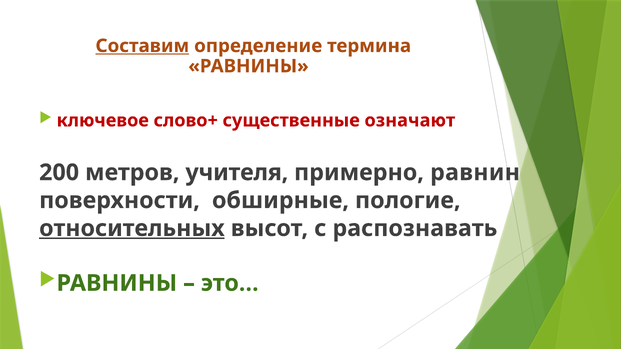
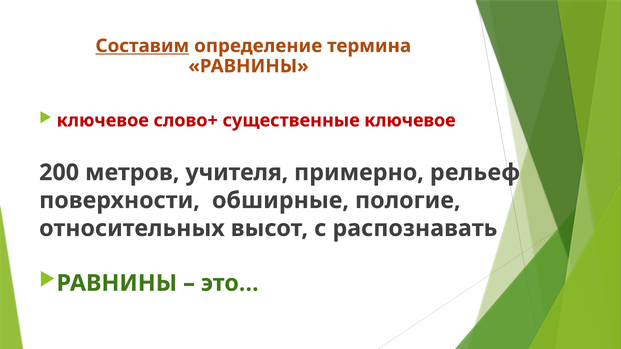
существенные означают: означают -> ключевое (410, 121)
равнин: равнин -> рельеф (475, 173)
относительных underline: present -> none (132, 229)
